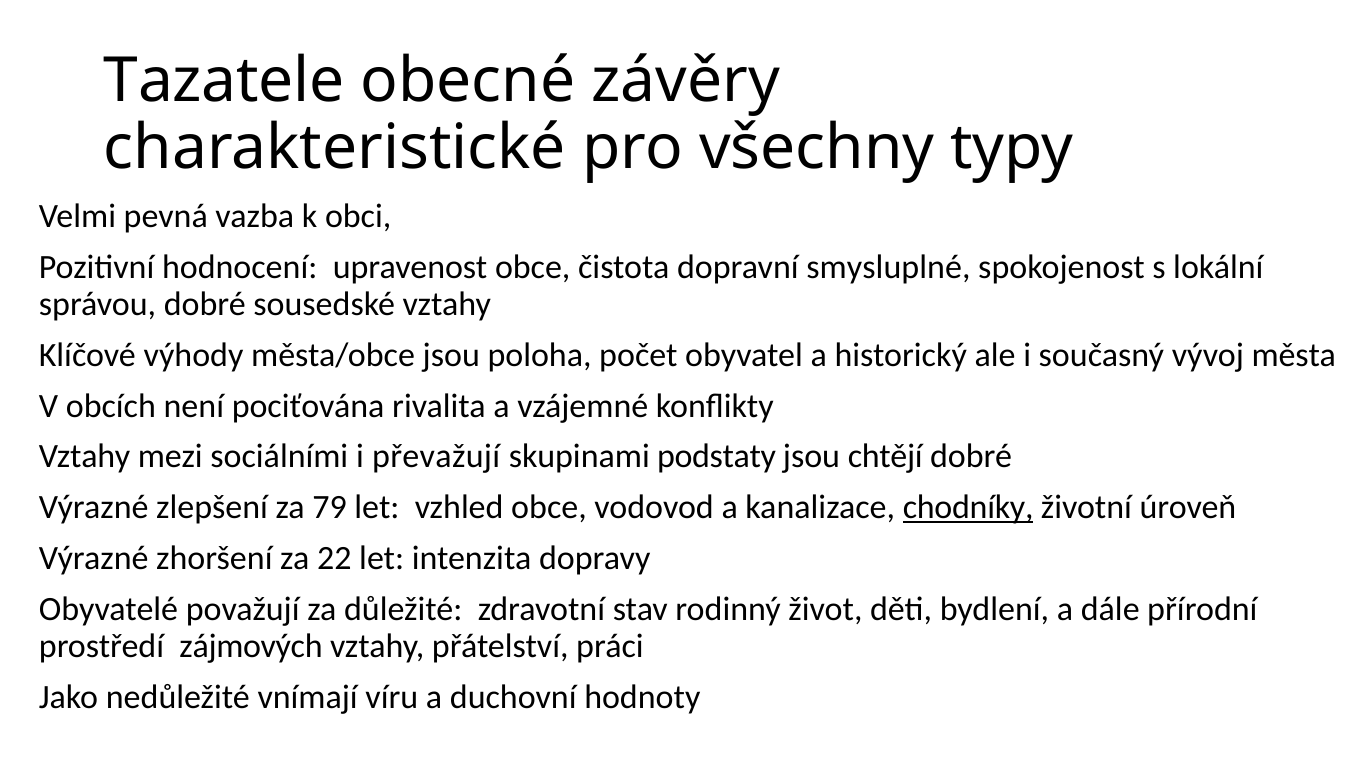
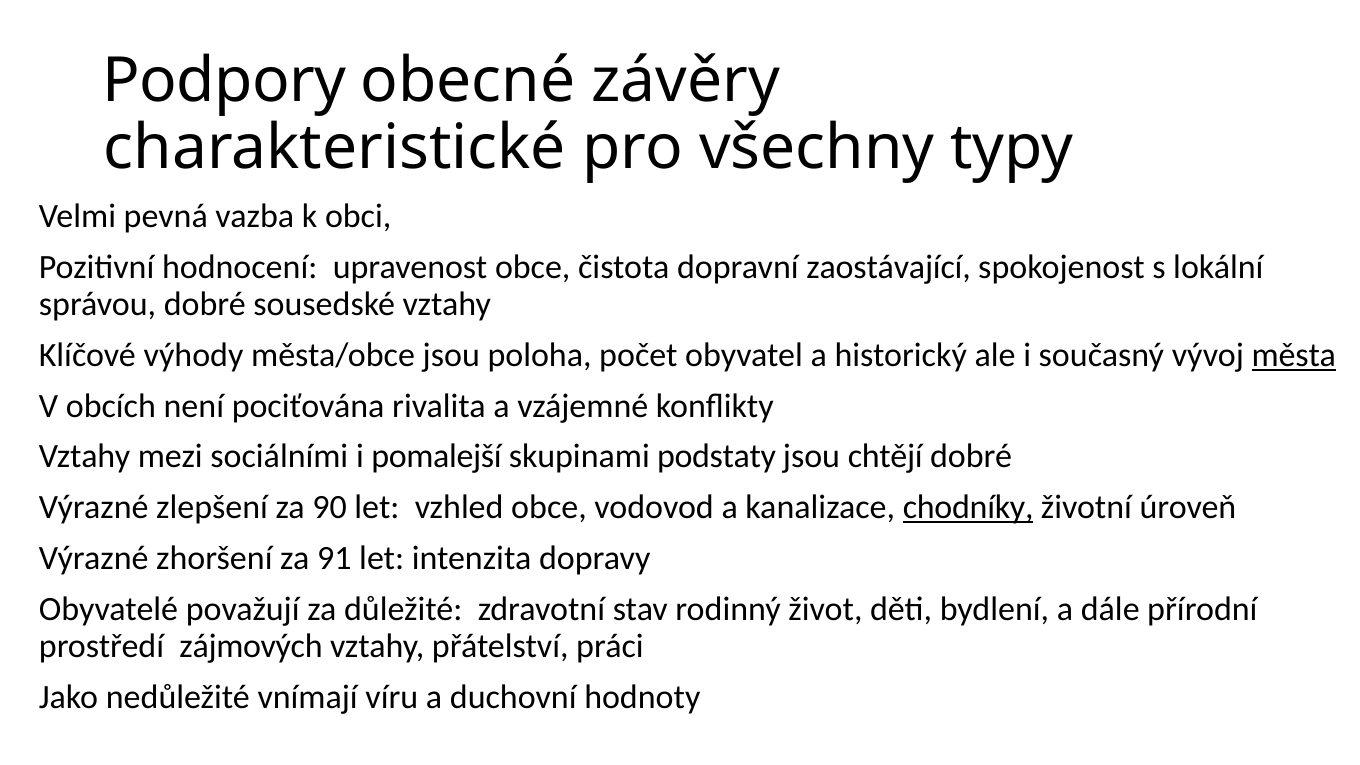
Tazatele: Tazatele -> Podpory (224, 81)
smysluplné: smysluplné -> zaostávající (889, 267)
města underline: none -> present (1294, 355)
převažují: převažují -> pomalejší (437, 457)
79: 79 -> 90 (330, 508)
22: 22 -> 91 (334, 558)
